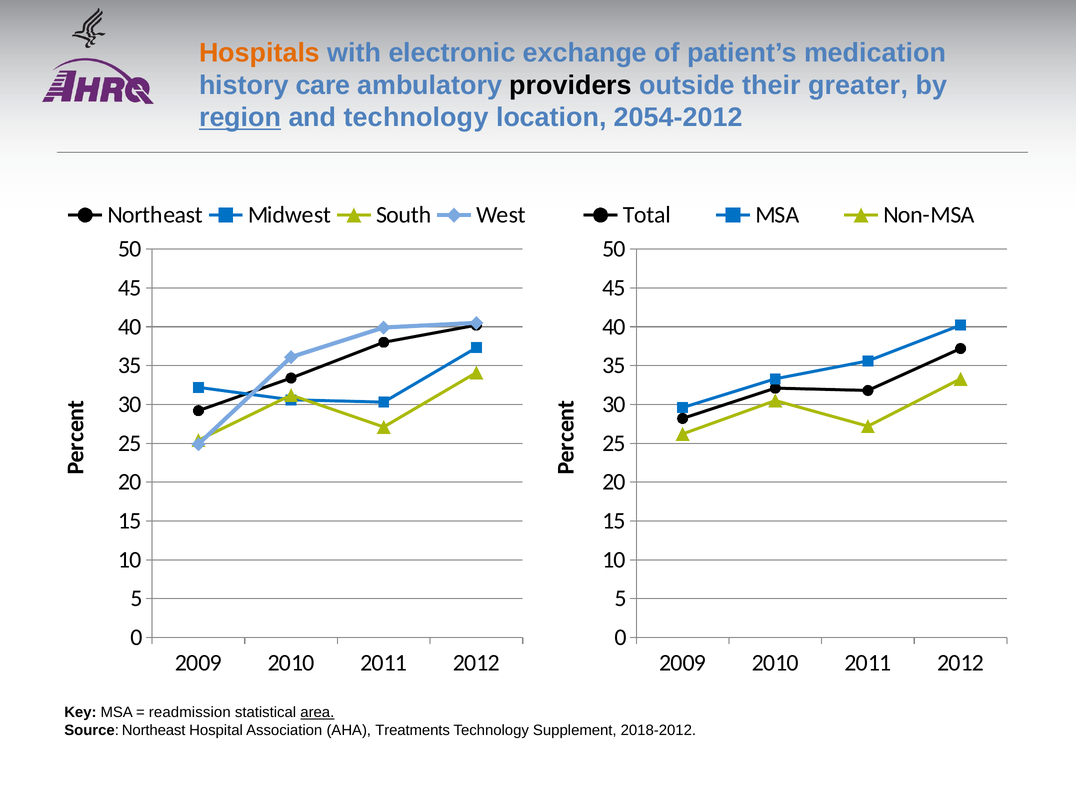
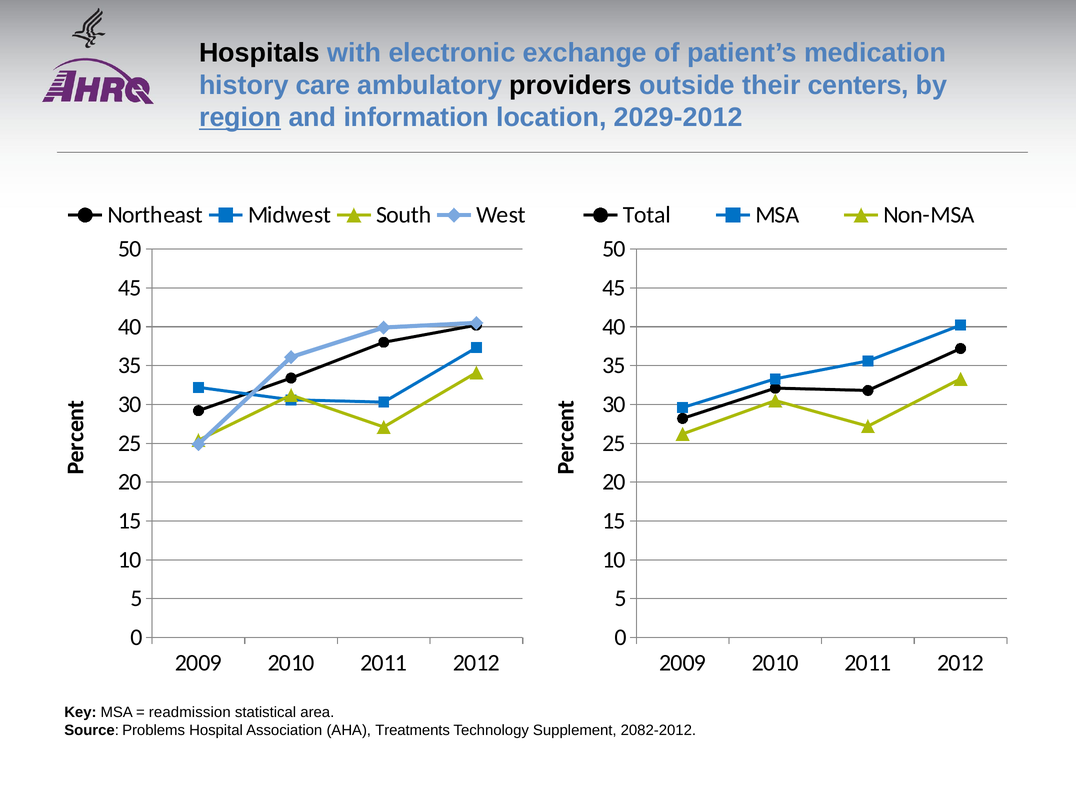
Hospitals colour: orange -> black (259, 53)
greater: greater -> centers (858, 85)
and technology: technology -> information (416, 118)
2054-2012: 2054-2012 -> 2029-2012 (678, 118)
area underline: present -> none (317, 712)
Source Northeast: Northeast -> Problems (154, 730)
2018-2012: 2018-2012 -> 2082-2012 (658, 730)
